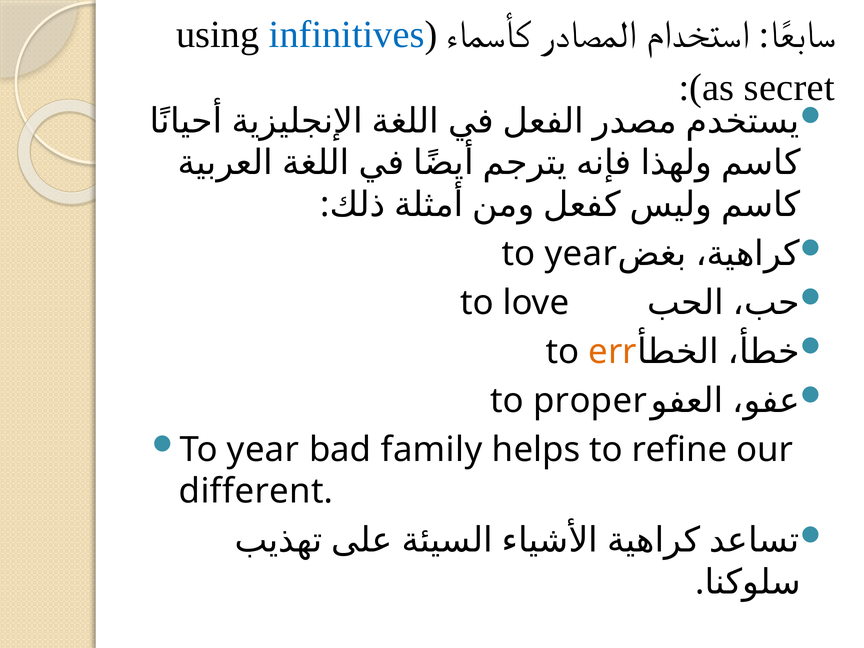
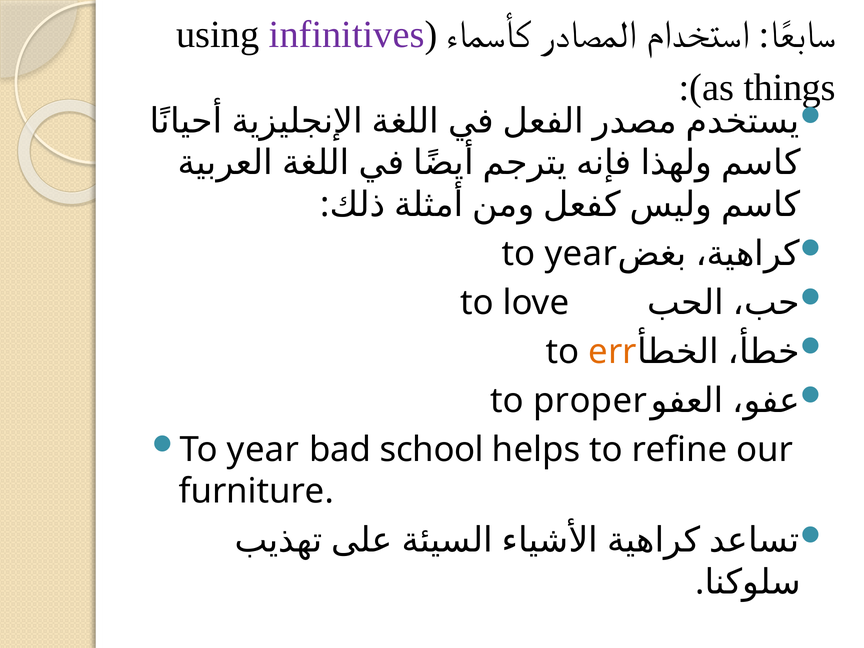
infinitives colour: blue -> purple (347, 34)
secret: secret -> things (790, 87)
family: family -> school (432, 450)
different: different -> furniture (256, 491)
